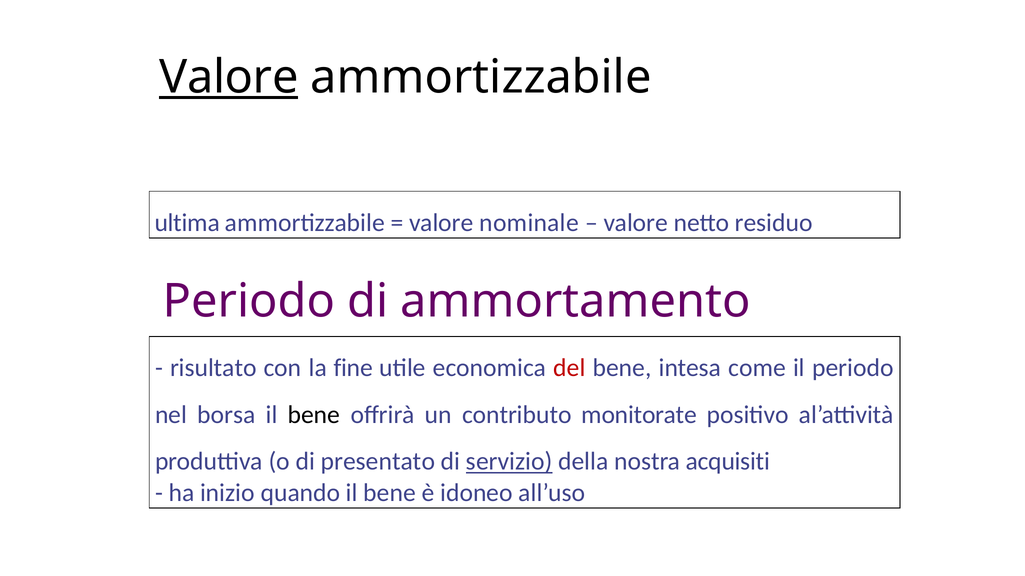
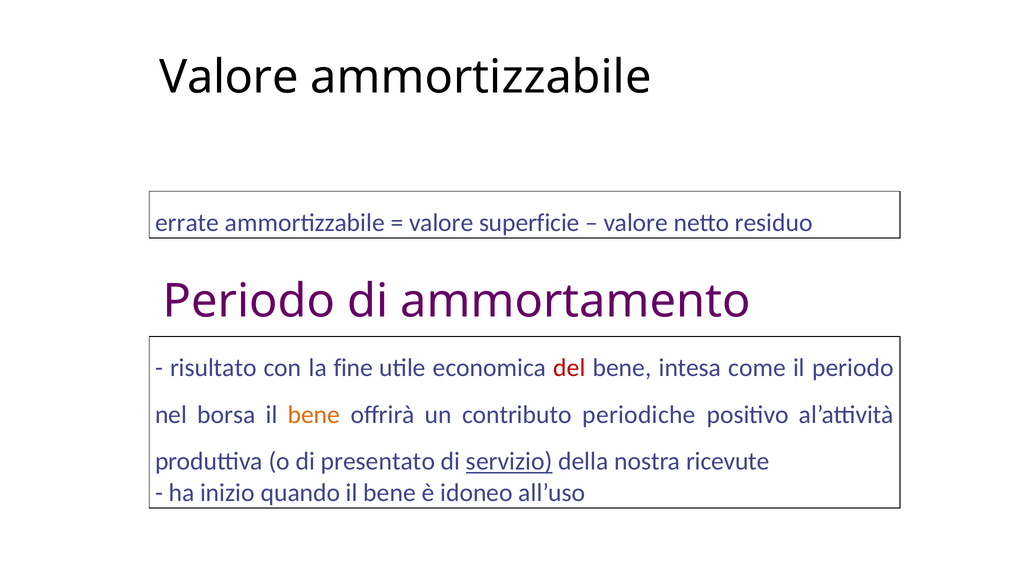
Valore underline: present -> none (229, 77)
ultima: ultima -> errate (187, 223)
nominale: nominale -> superficie (529, 223)
bene colour: black -> orange (314, 415)
monitorate: monitorate -> periodiche (639, 415)
acquisiti: acquisiti -> ricevute (728, 462)
